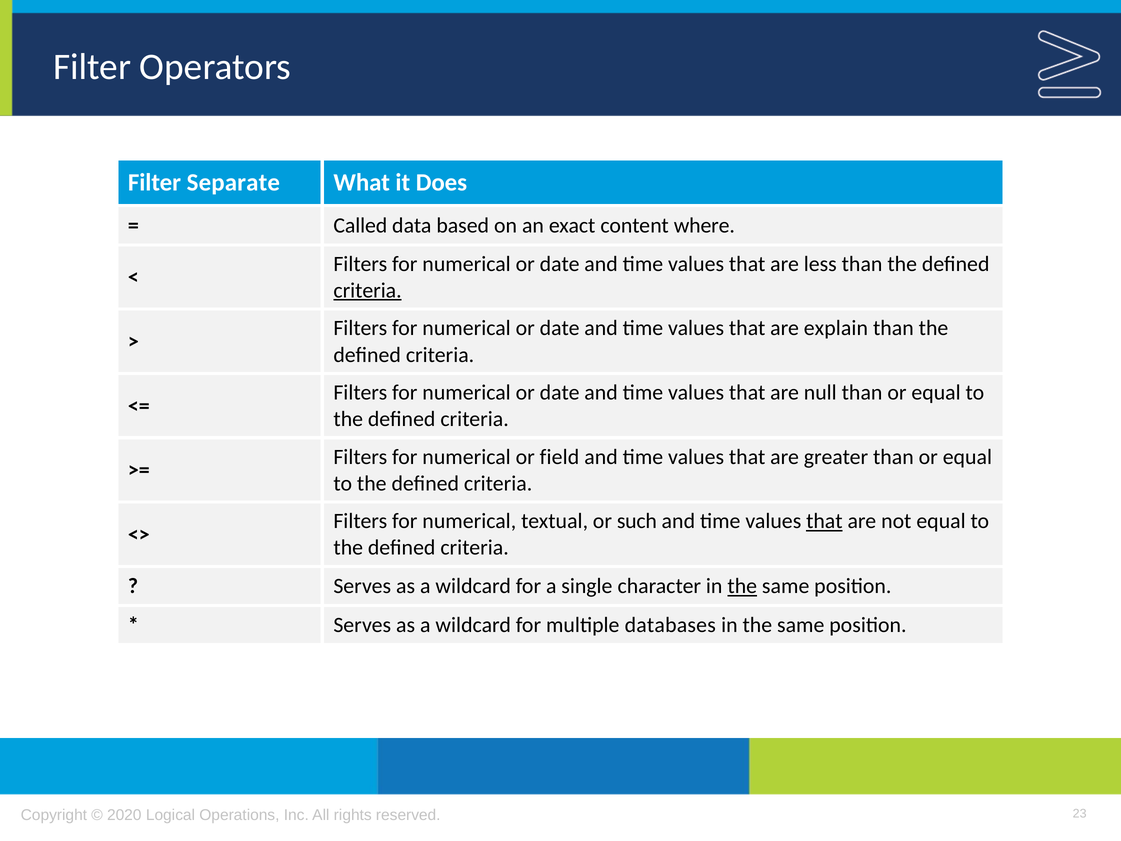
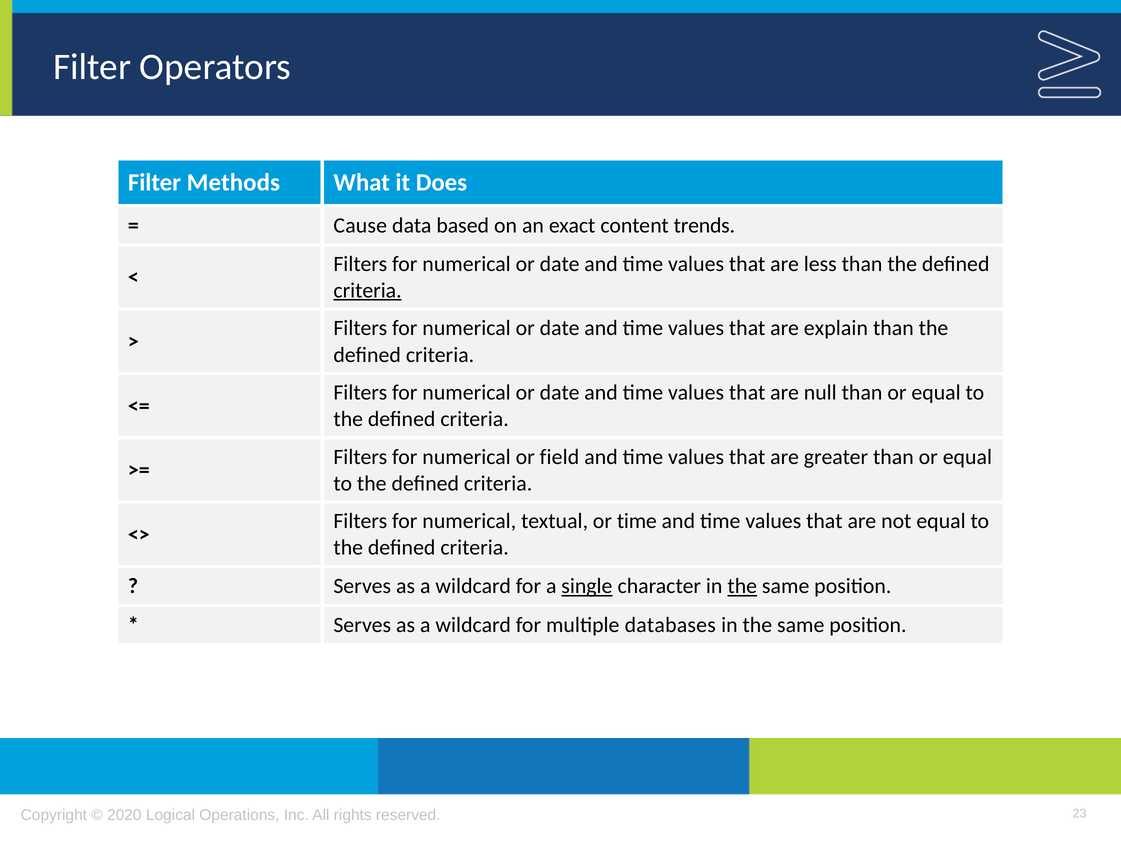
Separate: Separate -> Methods (233, 183)
Called: Called -> Cause (360, 225)
where: where -> trends (704, 225)
or such: such -> time (637, 521)
that underline: present -> none (824, 521)
single underline: none -> present (587, 586)
